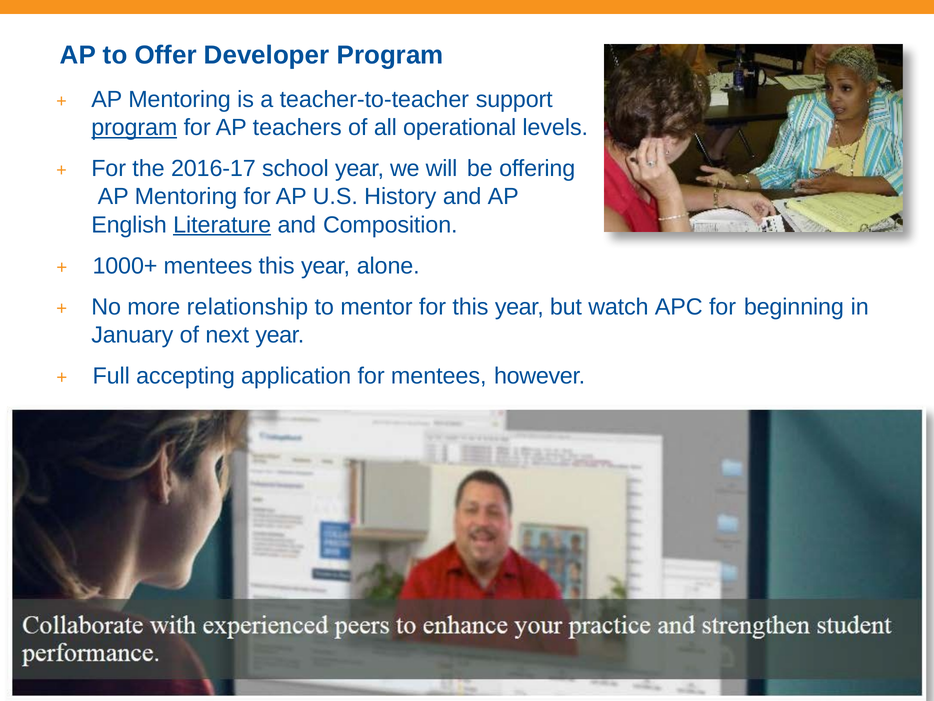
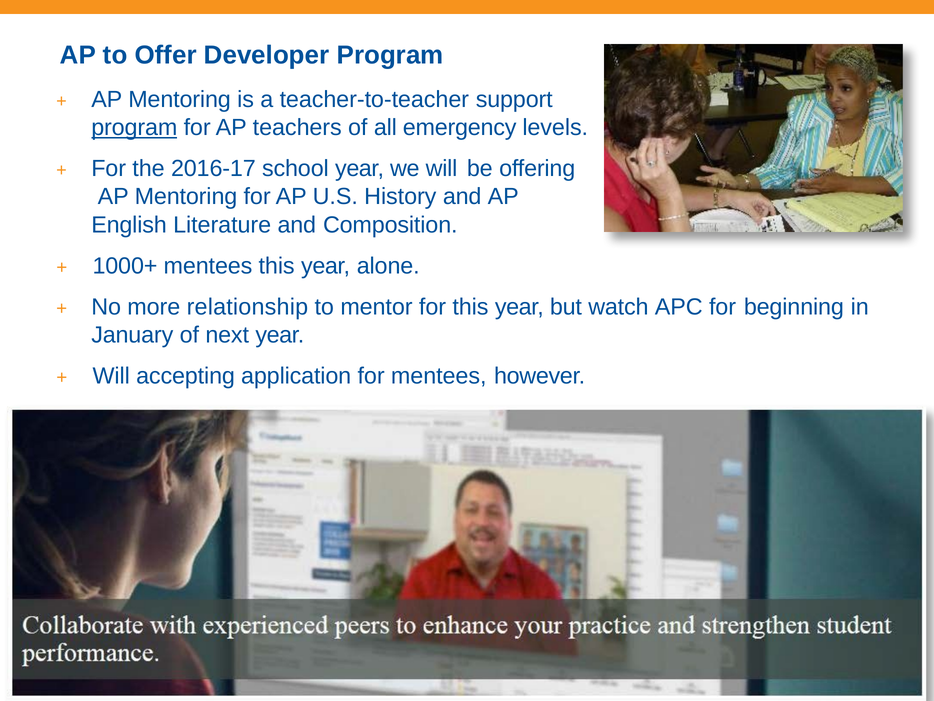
operational: operational -> emergency (460, 128)
Literature underline: present -> none (222, 225)
Full: Full -> Will (111, 376)
